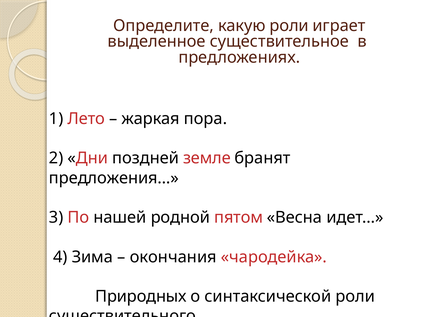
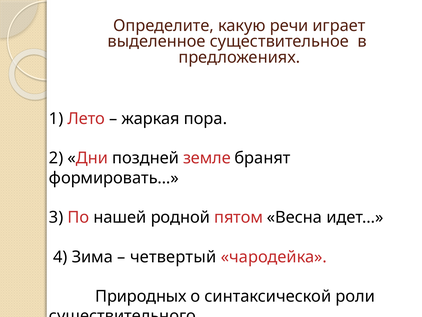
какую роли: роли -> речи (289, 26)
предложения…: предложения… -> формировать… (114, 178)
окончания: окончания -> четвертый (173, 257)
